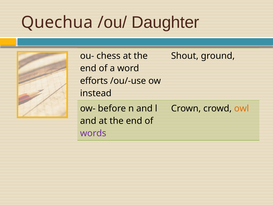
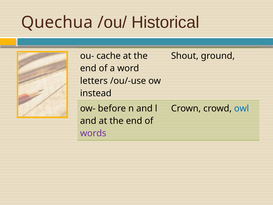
Daughter: Daughter -> Historical (165, 22)
chess: chess -> cache (109, 56)
efforts: efforts -> letters (94, 81)
owl colour: orange -> blue (242, 108)
